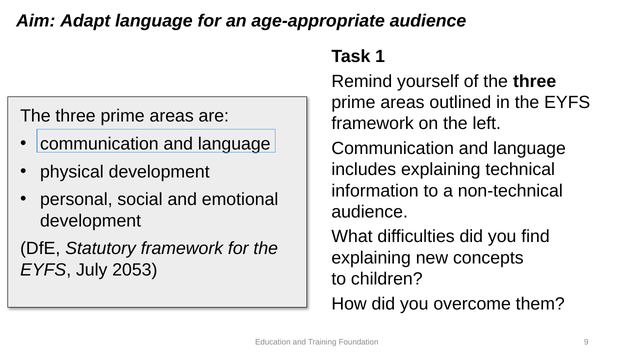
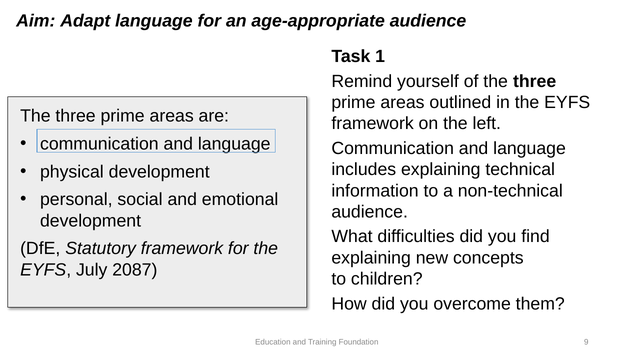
2053: 2053 -> 2087 (135, 270)
